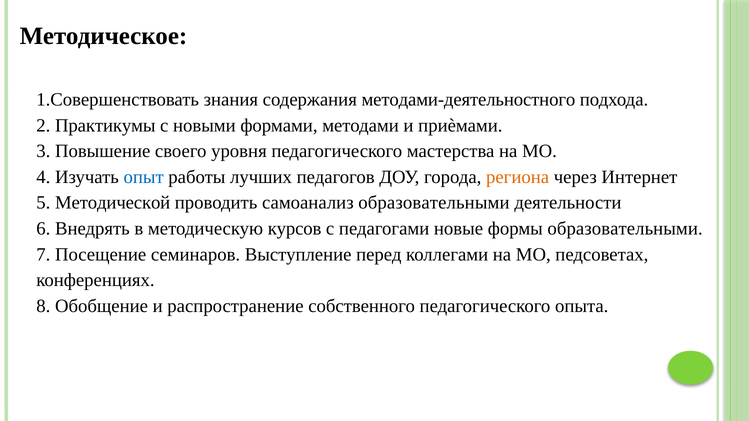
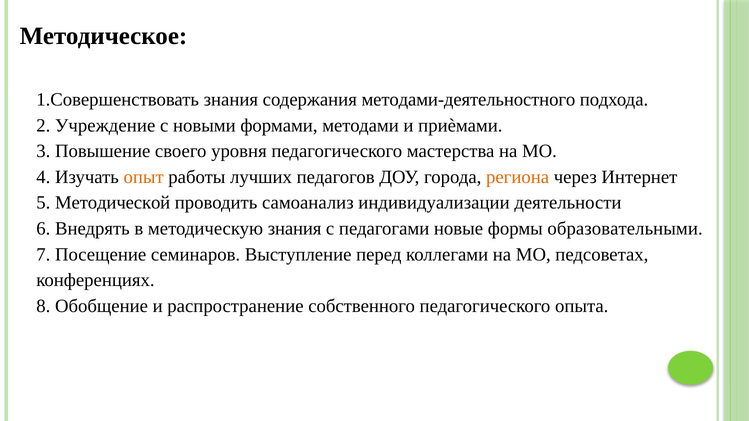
Практикумы: Практикумы -> Учреждение (105, 125)
опыт colour: blue -> orange (144, 177)
самоанализ образовательными: образовательными -> индивидуализации (434, 203)
методическую курсов: курсов -> знания (295, 229)
